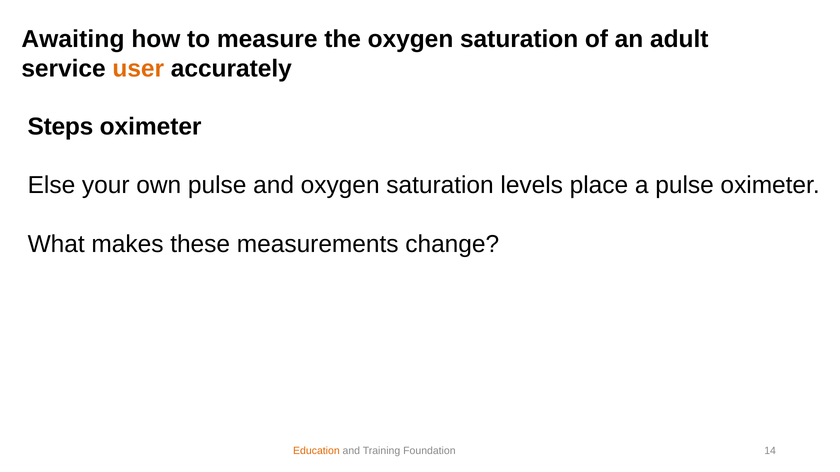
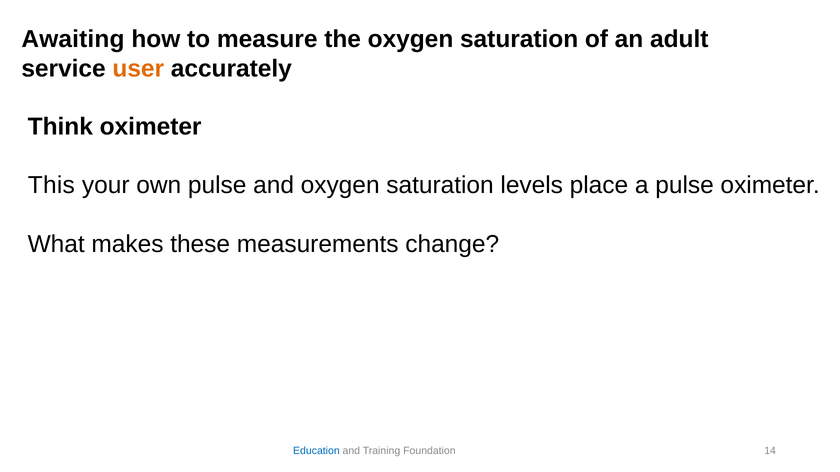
Steps: Steps -> Think (60, 127)
Else: Else -> This (51, 185)
Education colour: orange -> blue (316, 451)
